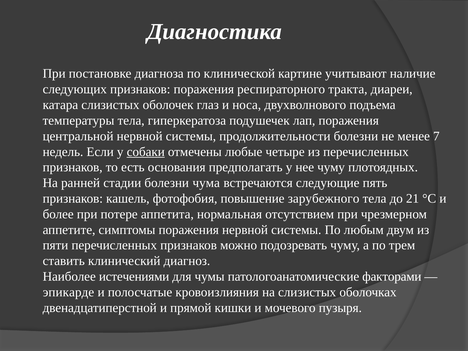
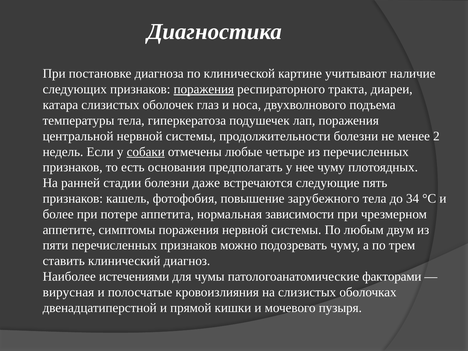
поражения underline: none -> present (204, 89)
7: 7 -> 2 (436, 136)
чума: чума -> даже (206, 183)
21: 21 -> 34 (413, 199)
отсутствием: отсутствием -> зависимости (300, 214)
эпикарде: эпикарде -> вирусная (68, 292)
